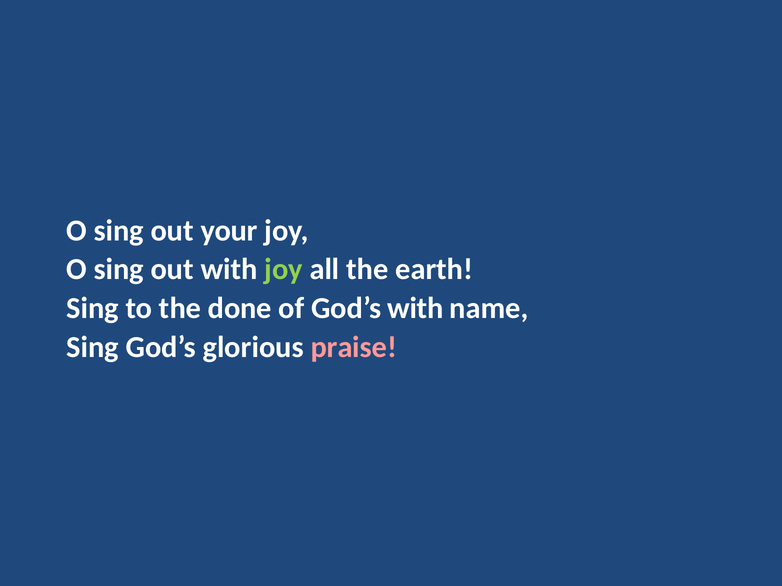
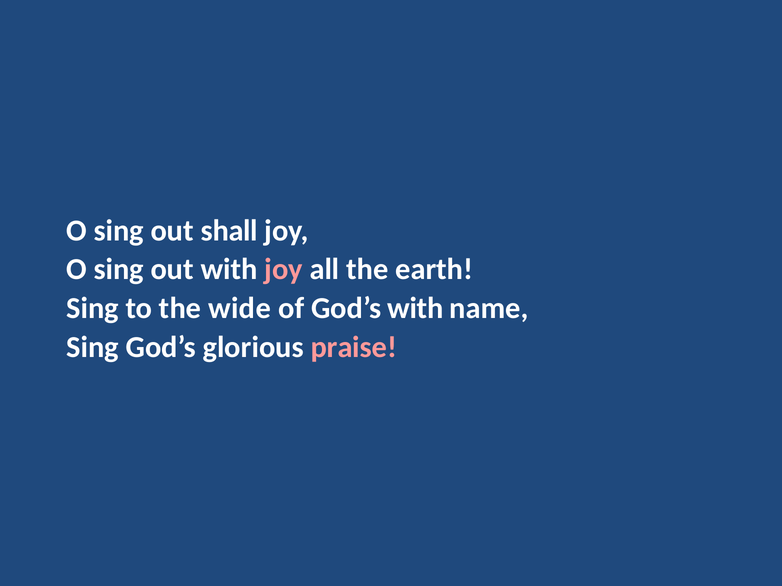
your: your -> shall (229, 231)
joy colour: light green -> pink (284, 270)
done: done -> wide (240, 308)
